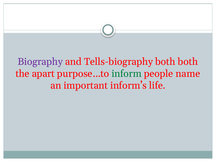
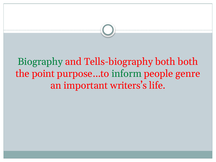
Biography colour: purple -> green (40, 62)
apart: apart -> point (43, 74)
name: name -> genre (188, 74)
inform’s: inform’s -> writers’s (129, 85)
